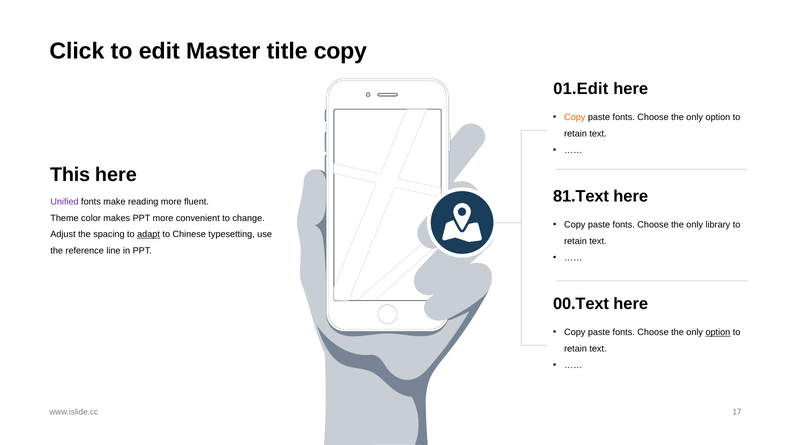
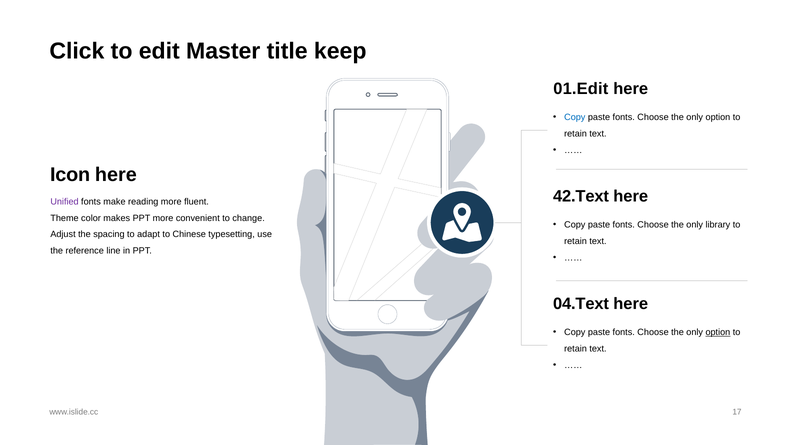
title copy: copy -> keep (340, 51)
Copy colour: orange -> blue (575, 117)
This: This -> Icon (70, 175)
81.Text: 81.Text -> 42.Text (581, 196)
adapt underline: present -> none (149, 234)
00.Text: 00.Text -> 04.Text (581, 304)
